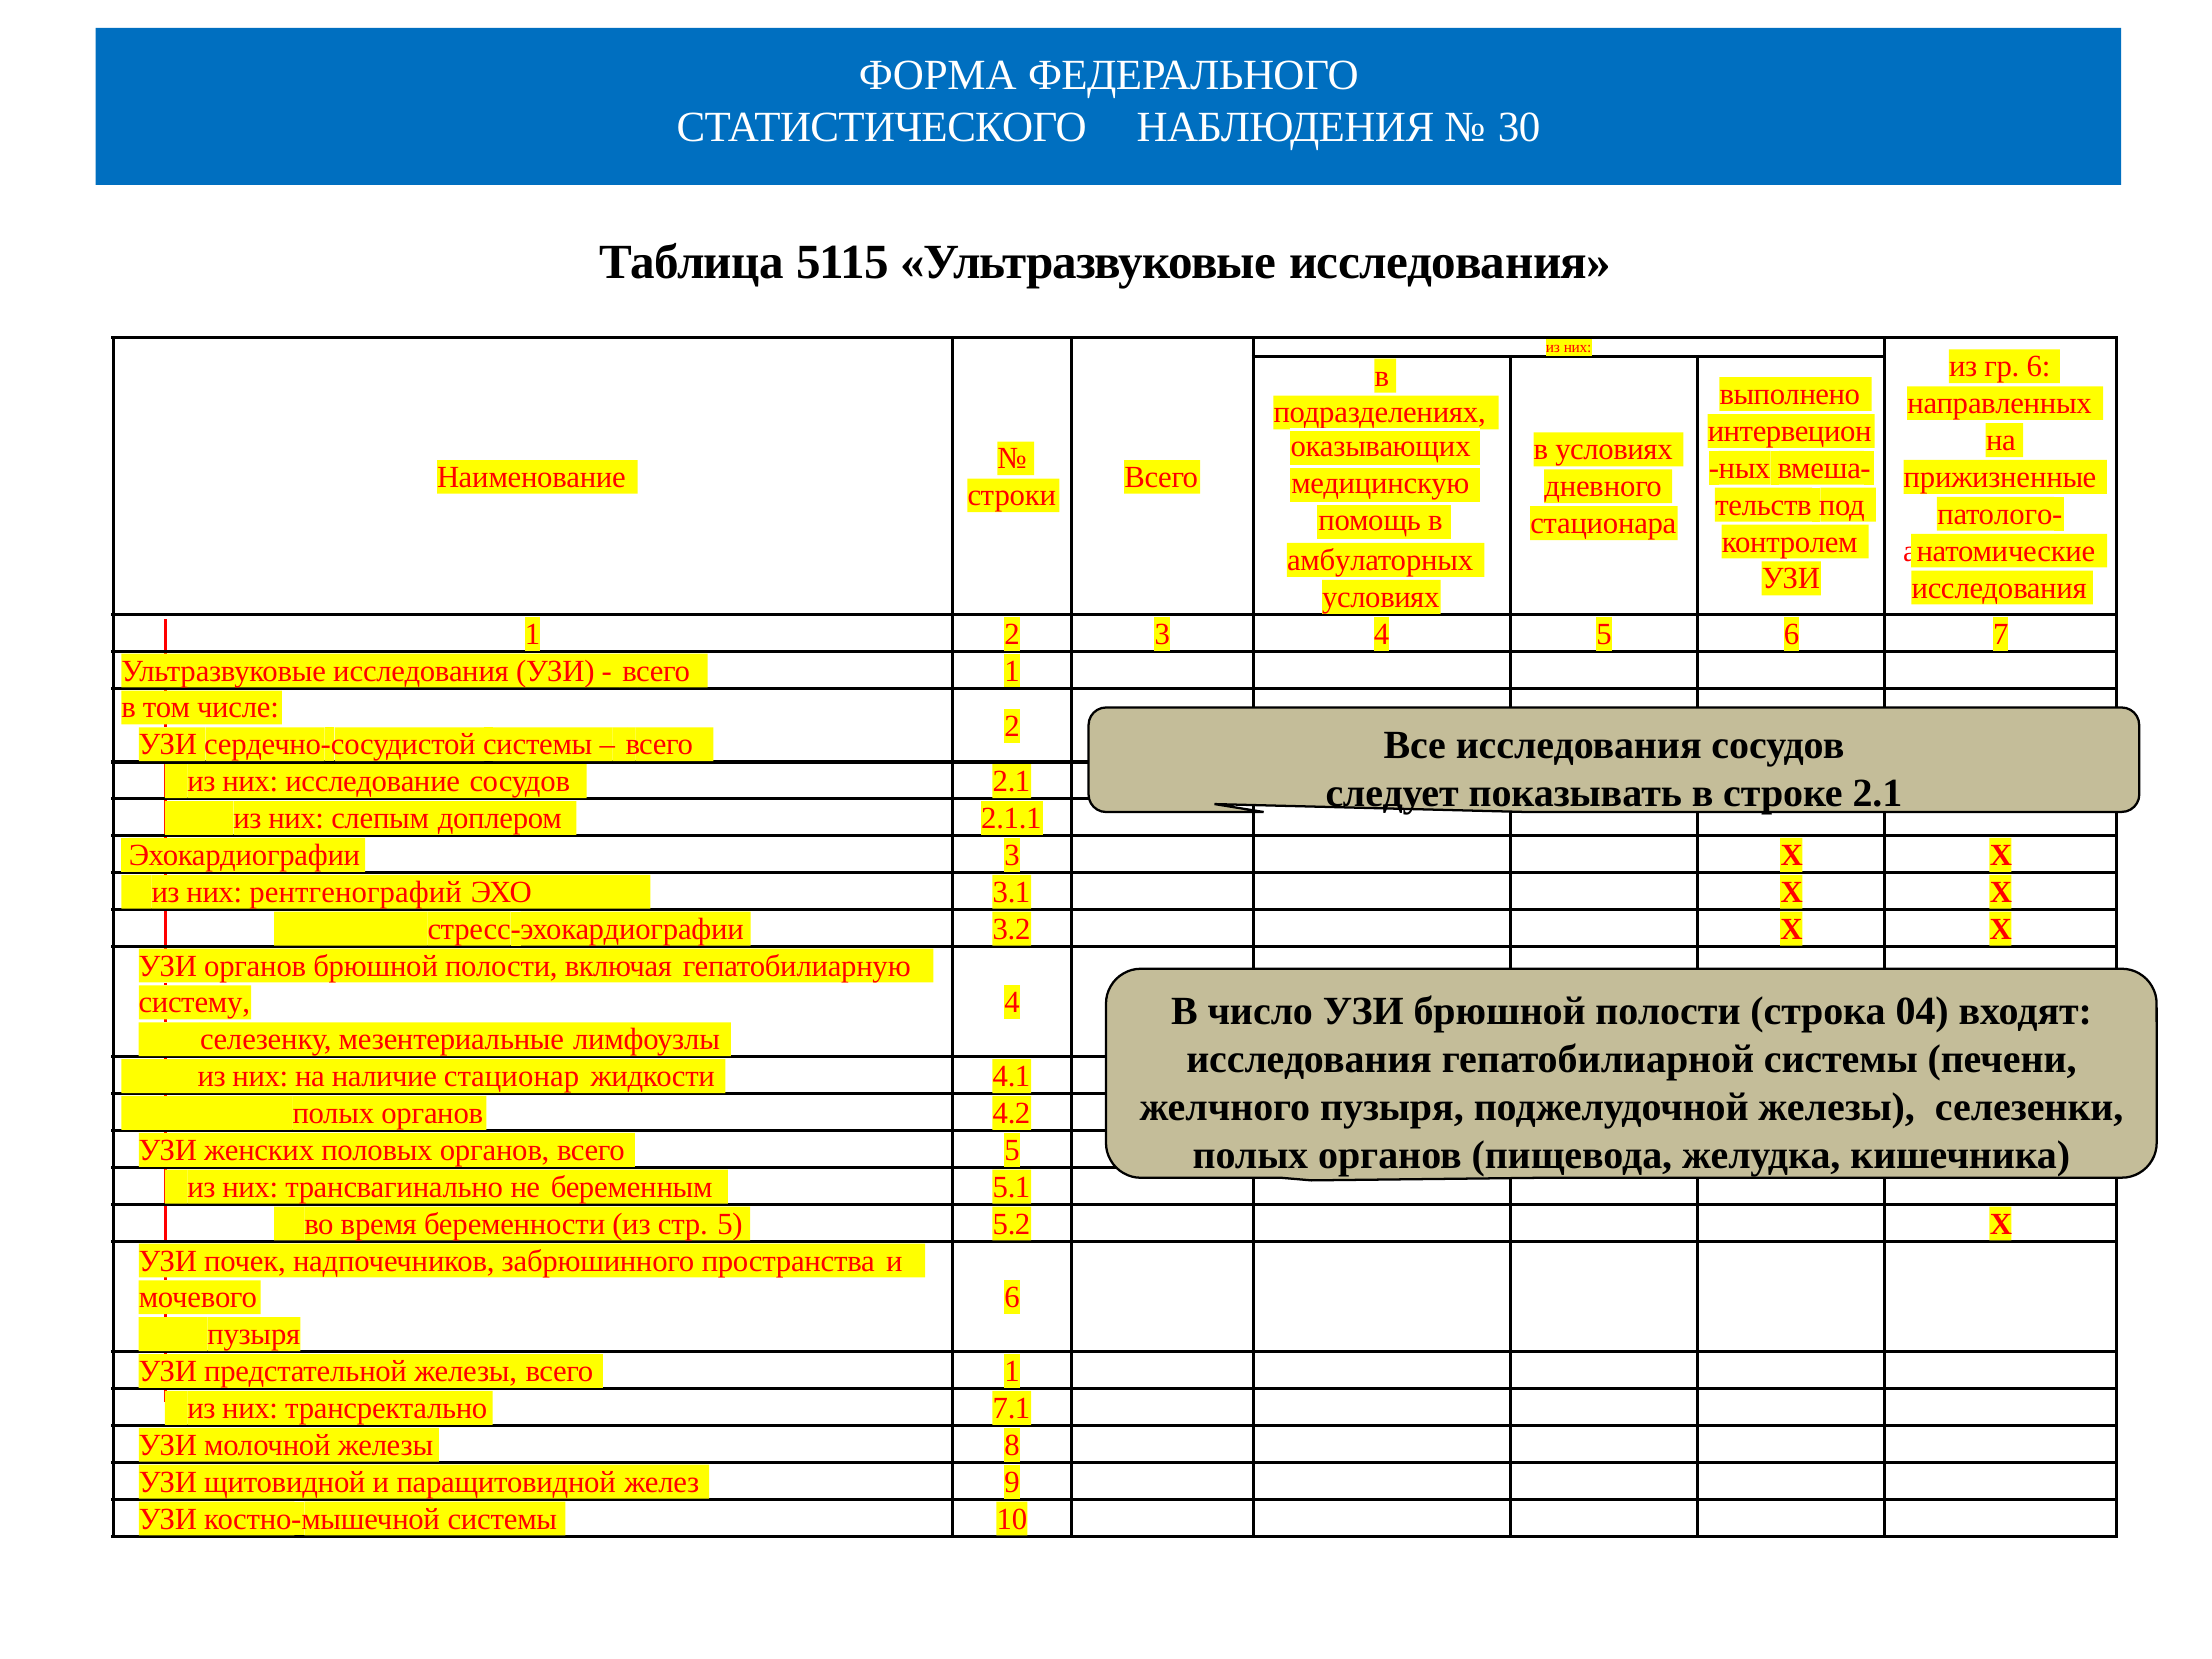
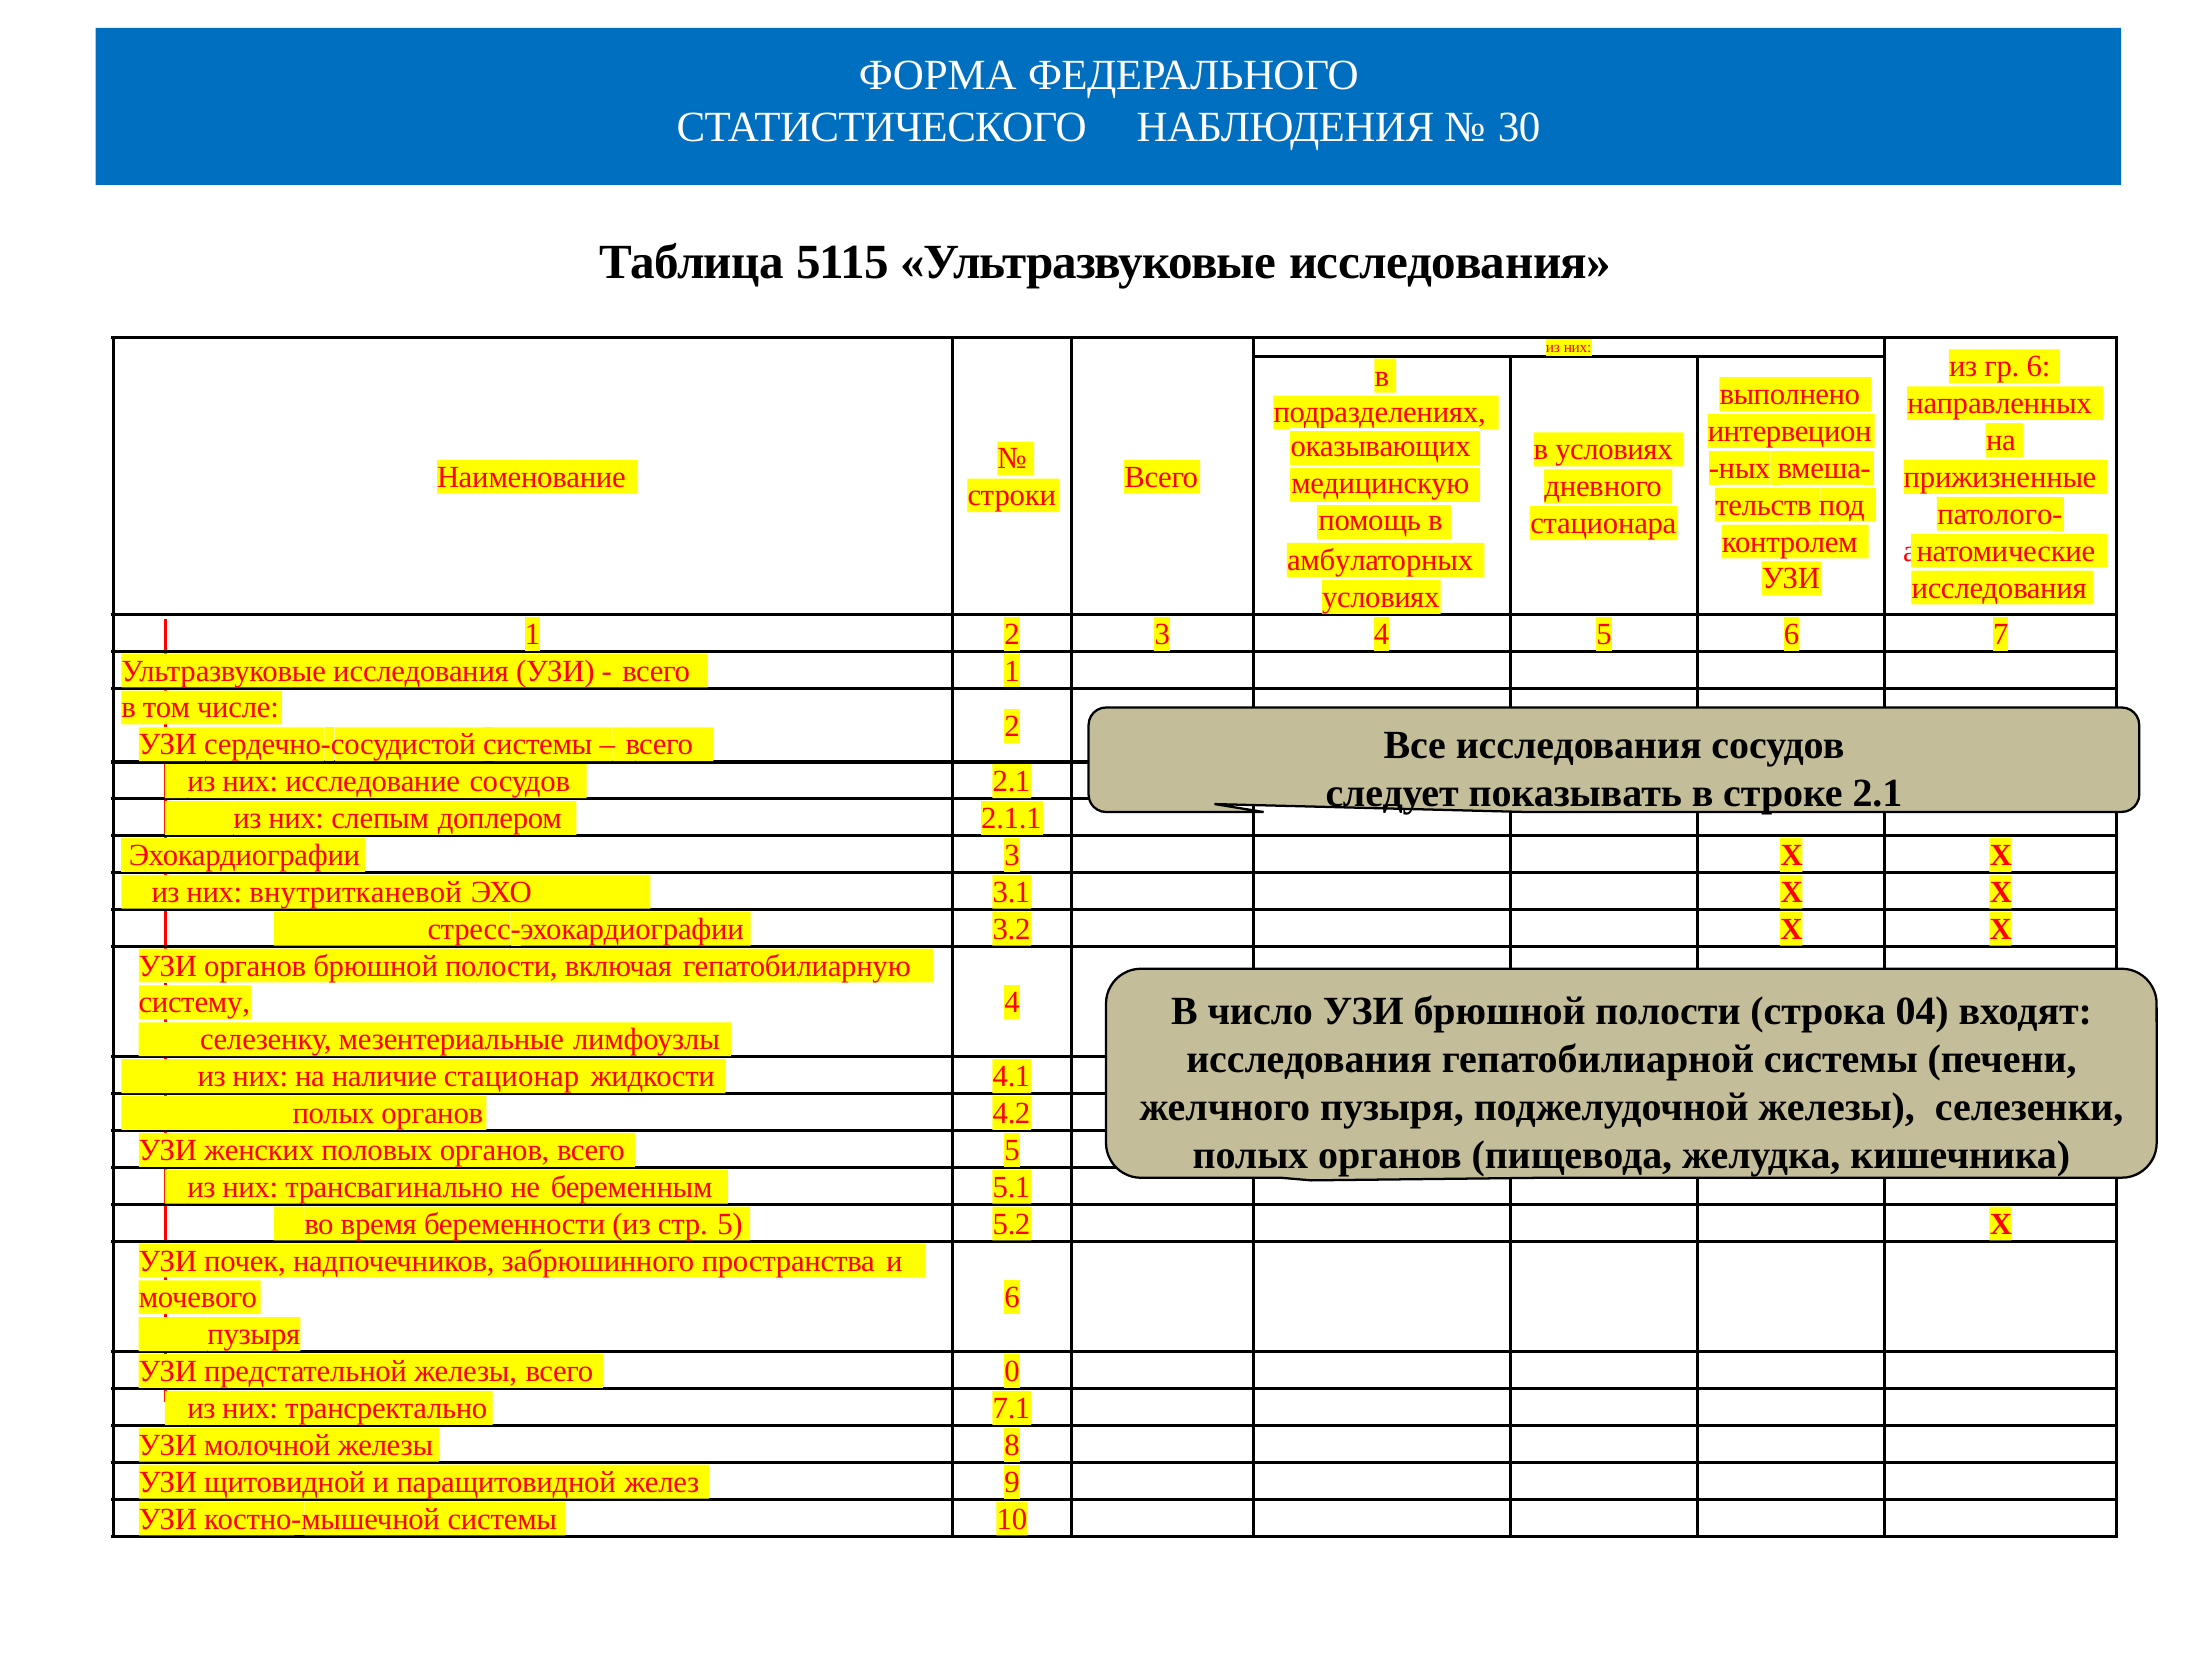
рентгенографий: рентгенографий -> внутритканевой (356, 892)
железы всего 1: 1 -> 0 (1012, 1372)
